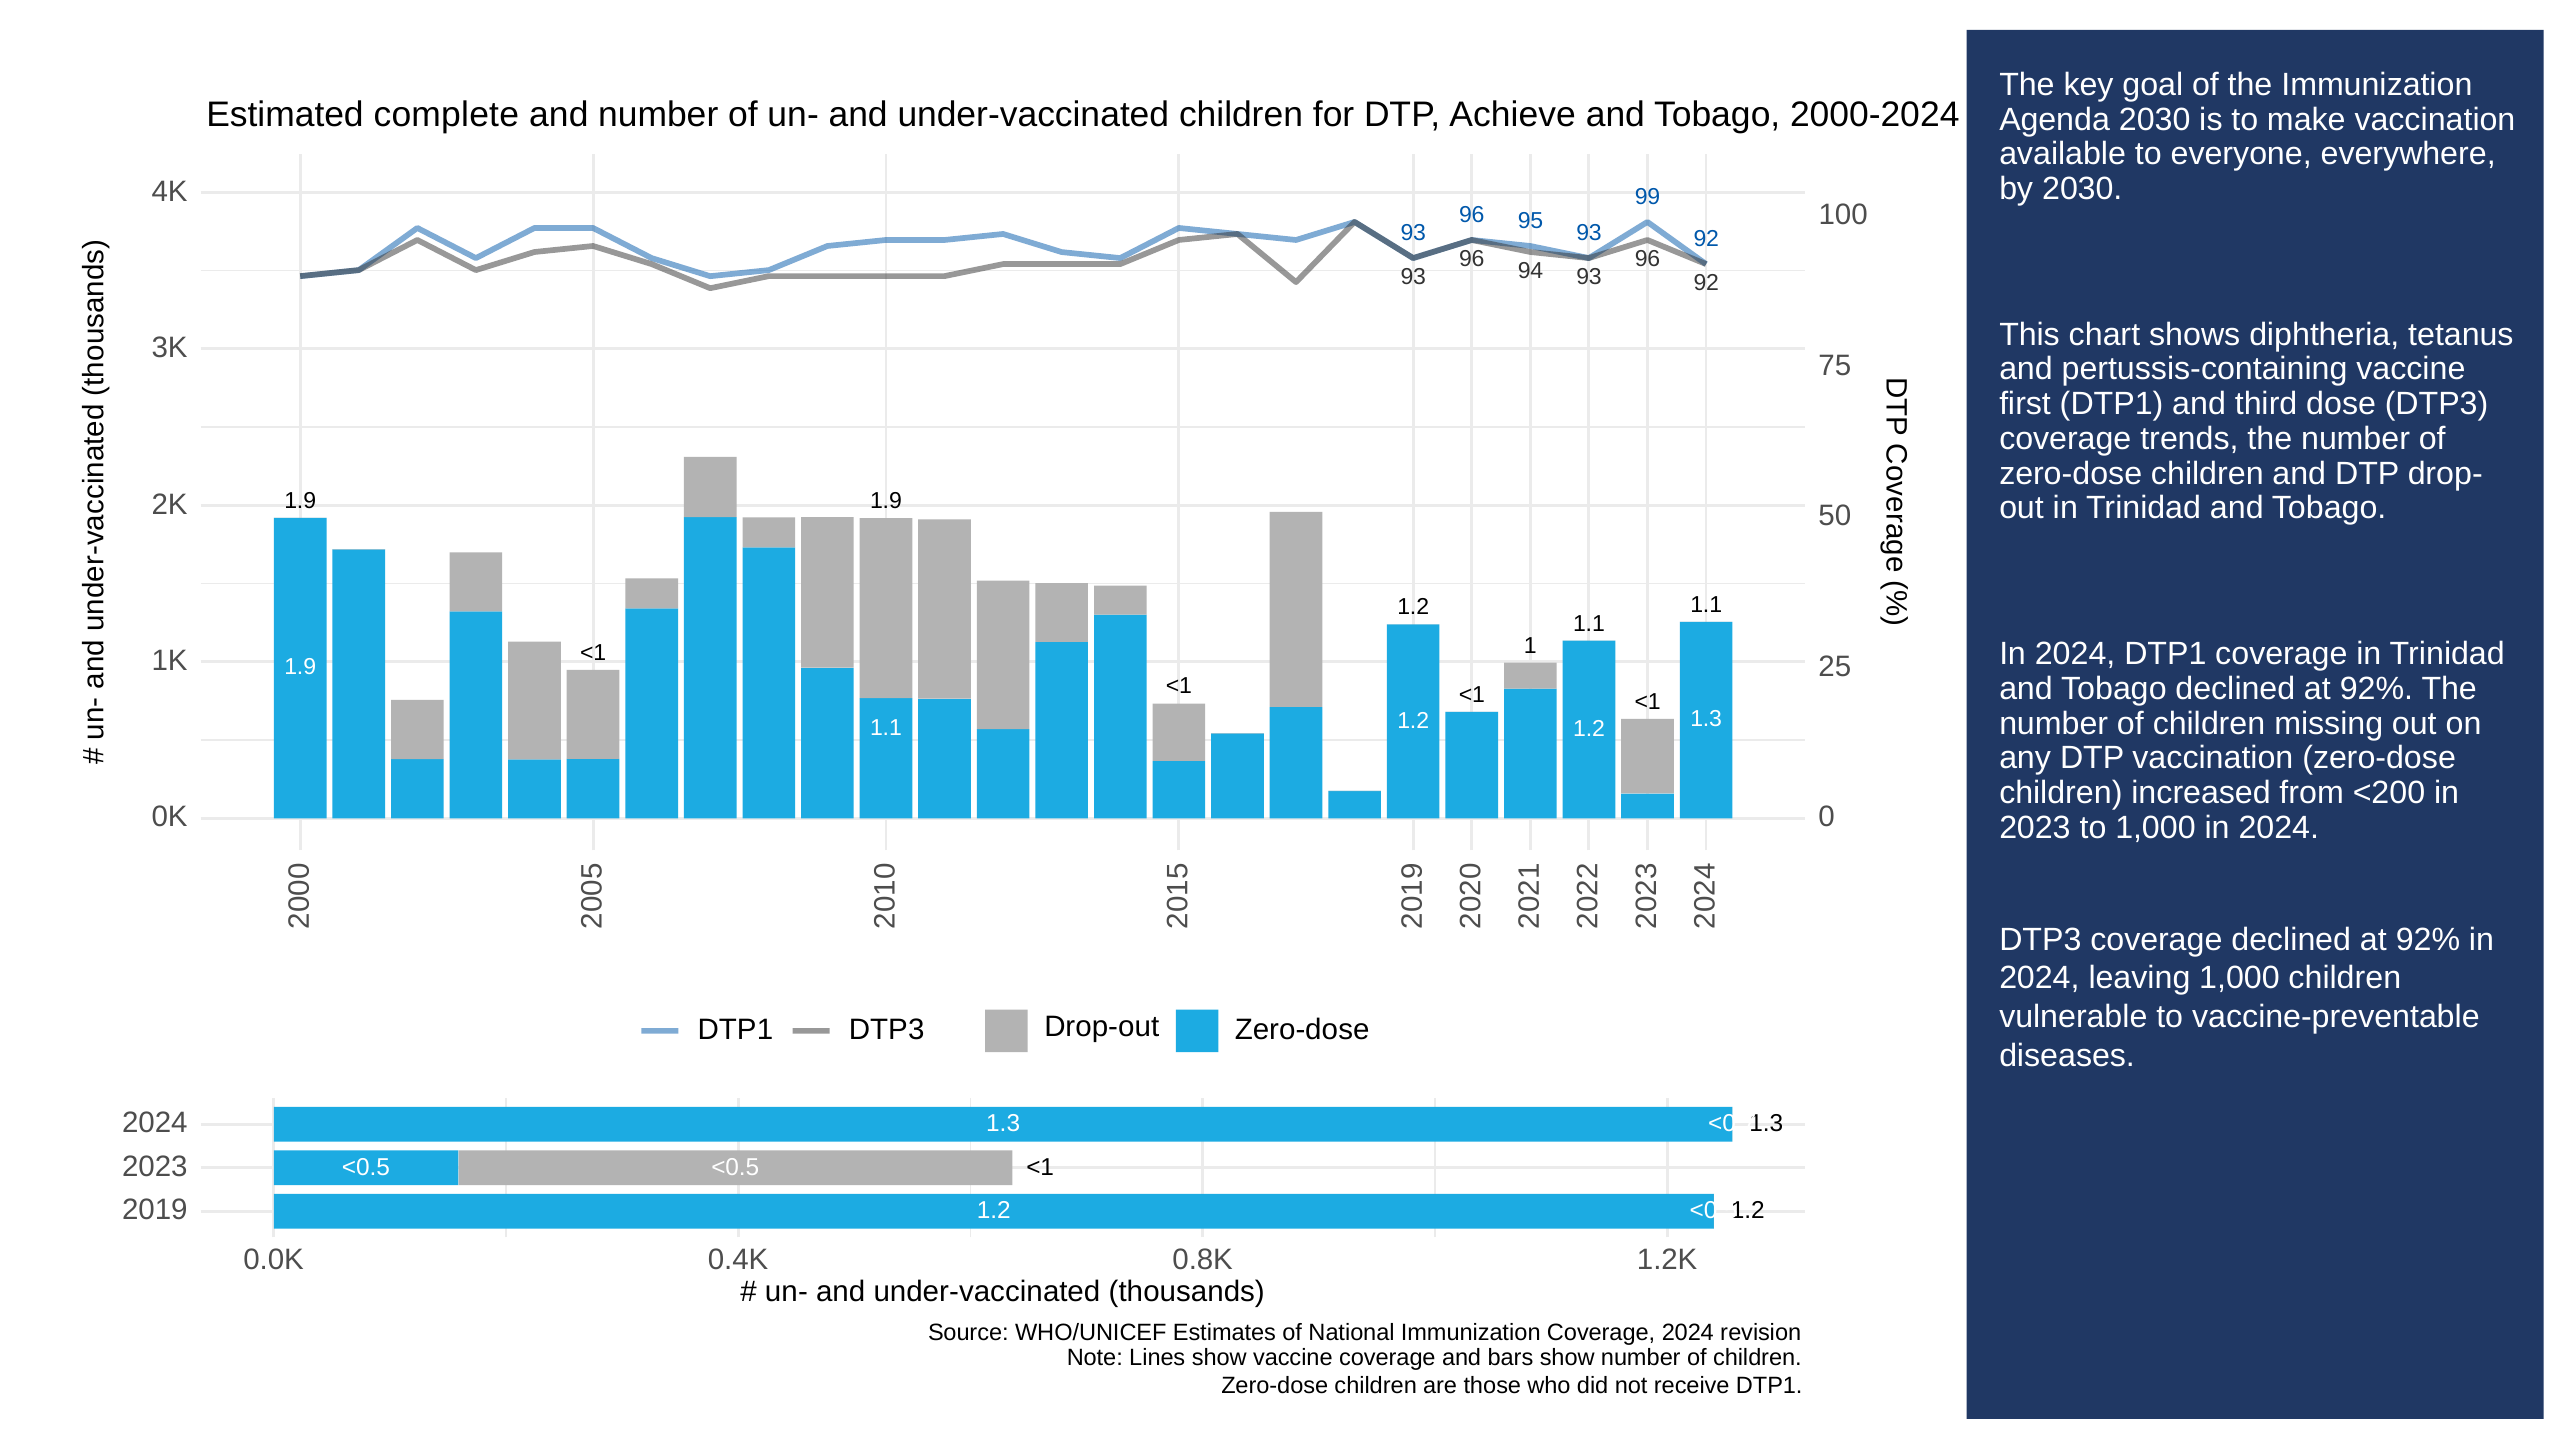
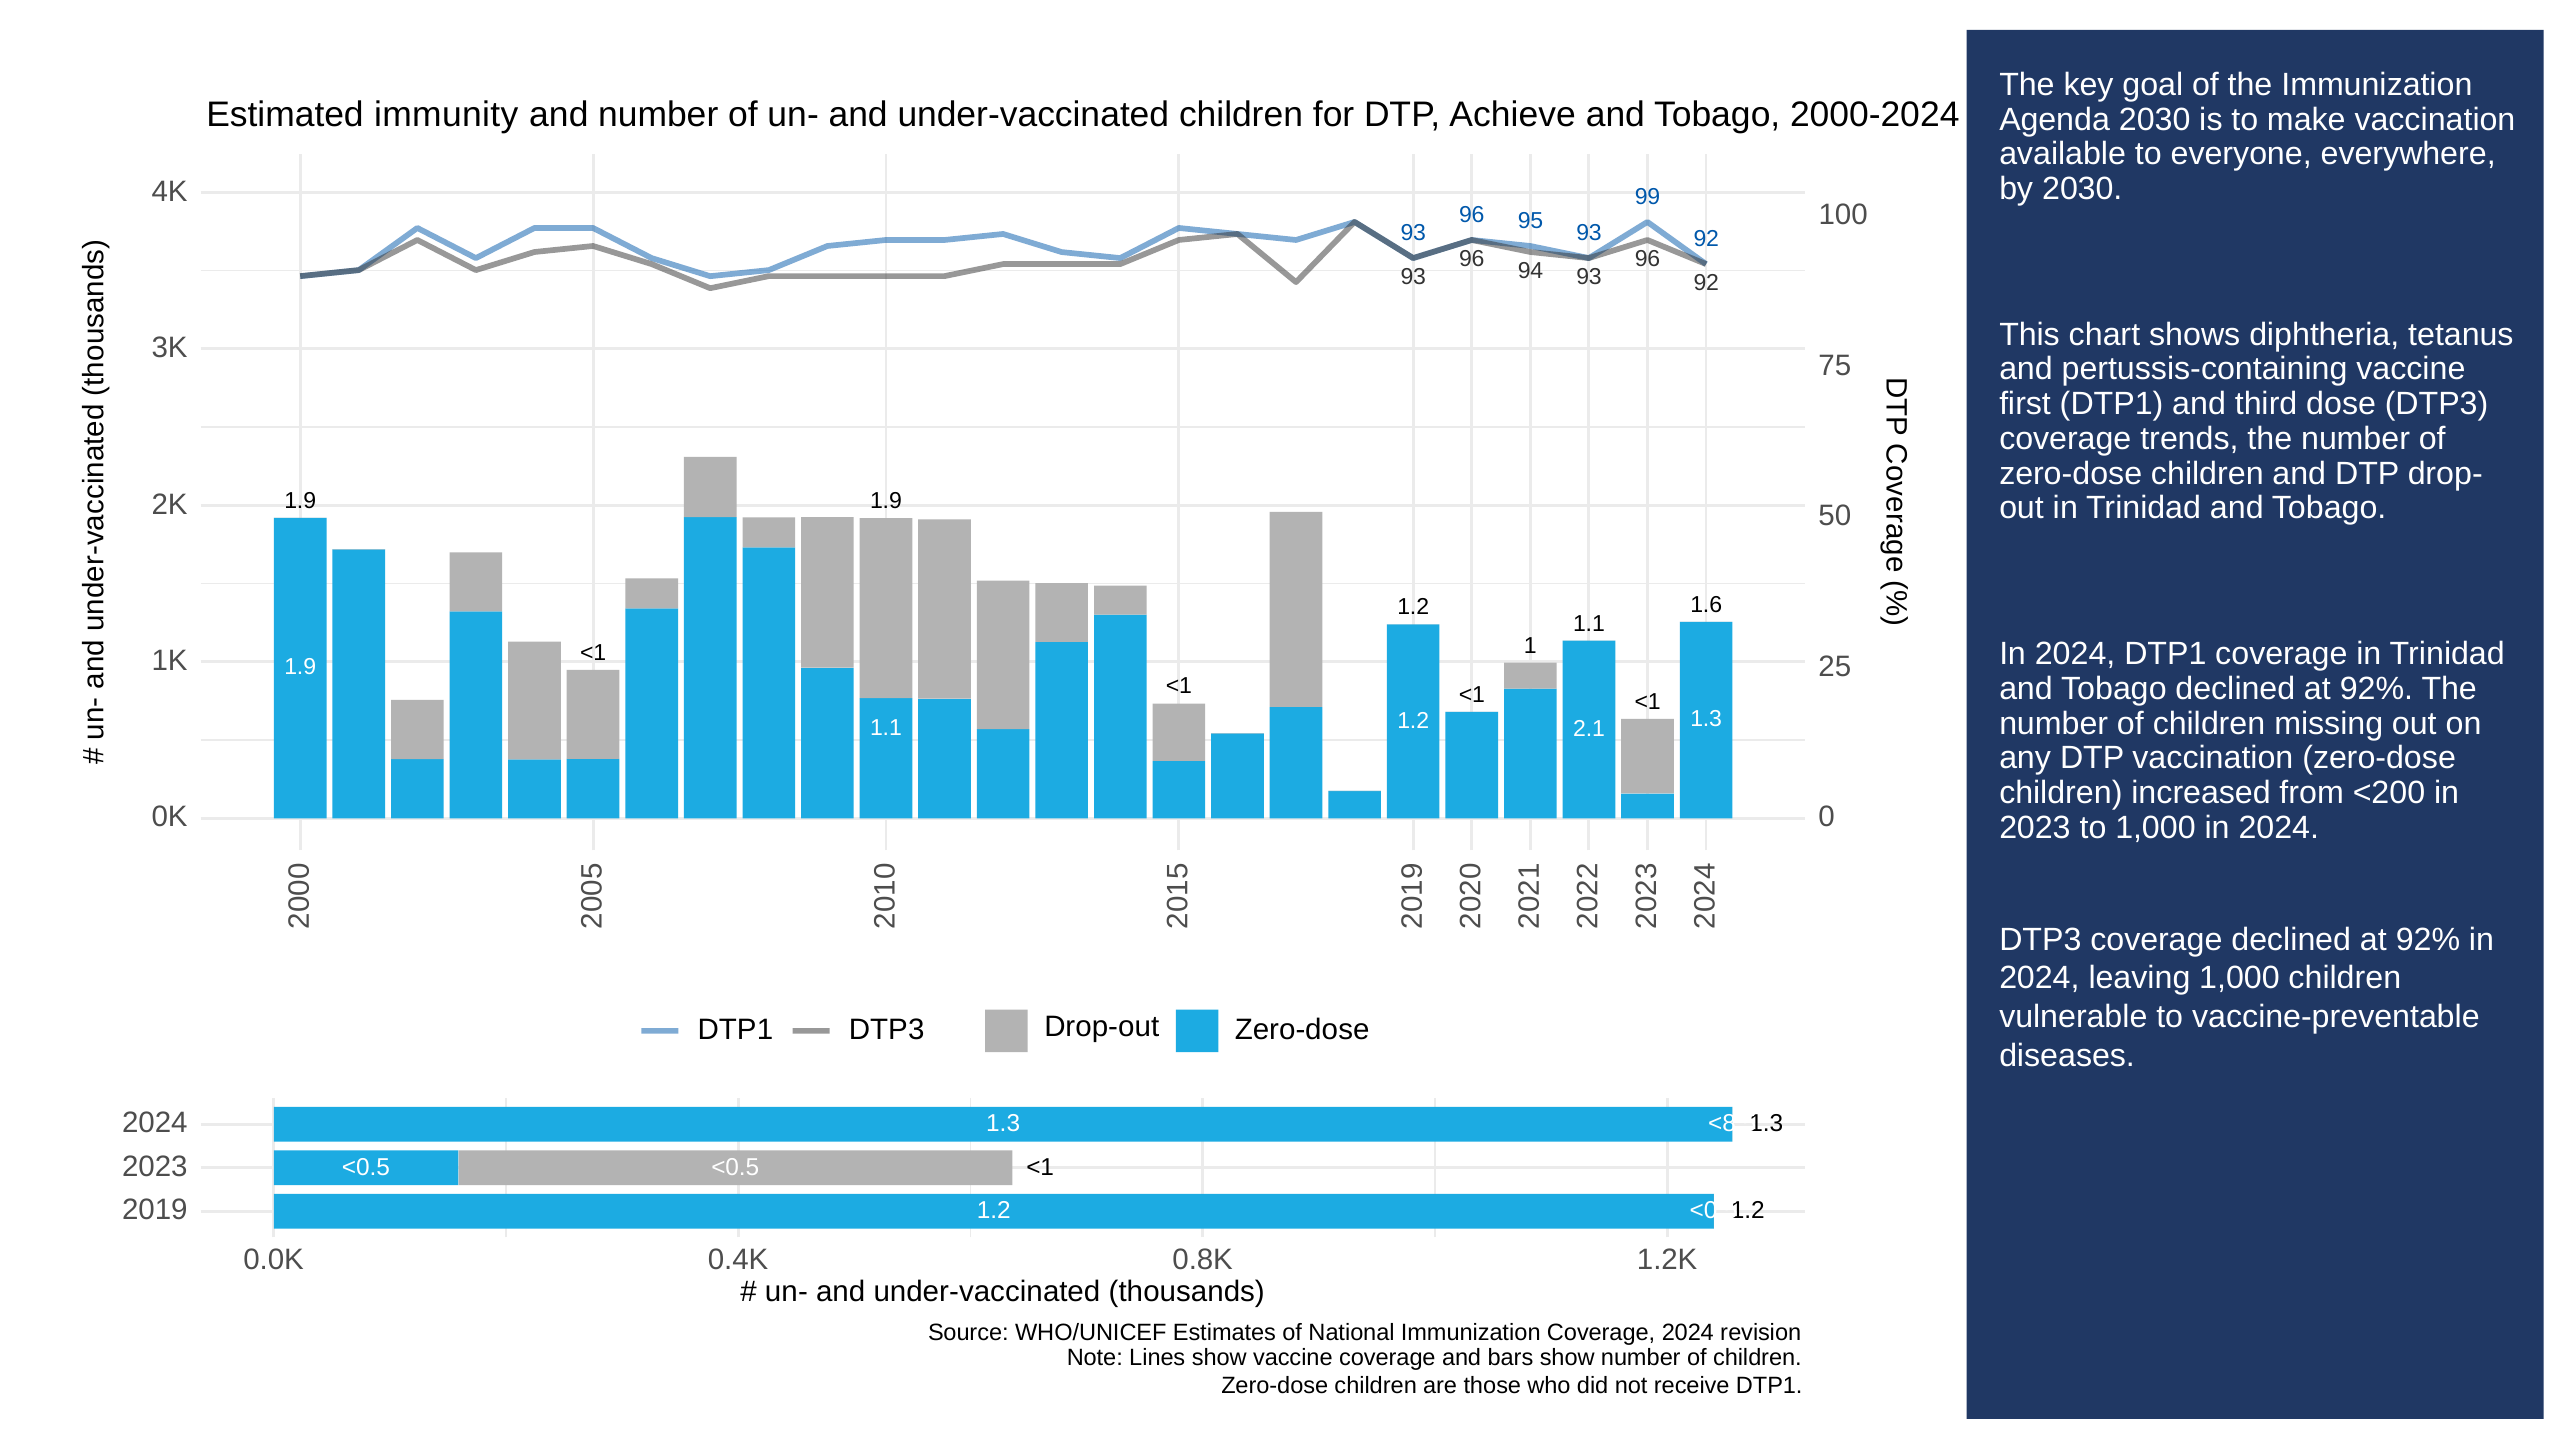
complete: complete -> immunity (446, 114)
1.1: 1.1 -> 1.6 (1706, 604)
1.2 1.2: 1.2 -> 2.1 (1589, 729)
<0.7: <0.7 -> <8.5 (1732, 1123)
